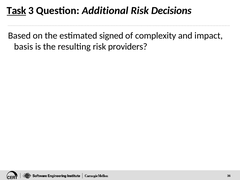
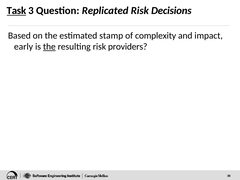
Additional: Additional -> Replicated (105, 11)
signed: signed -> stamp (111, 36)
basis: basis -> early (23, 47)
the underline: none -> present (49, 47)
